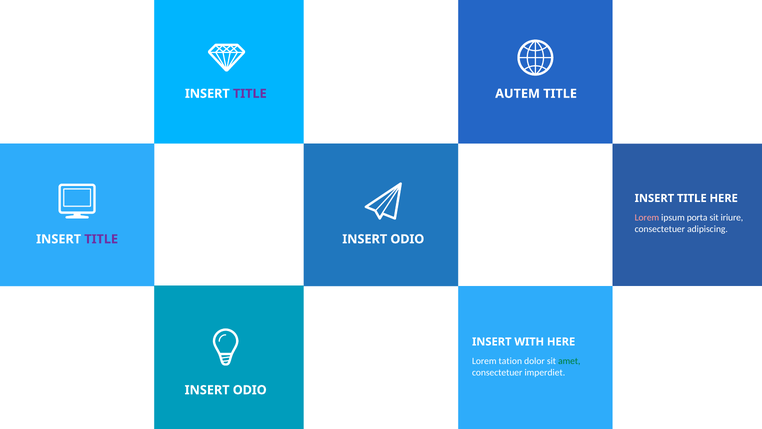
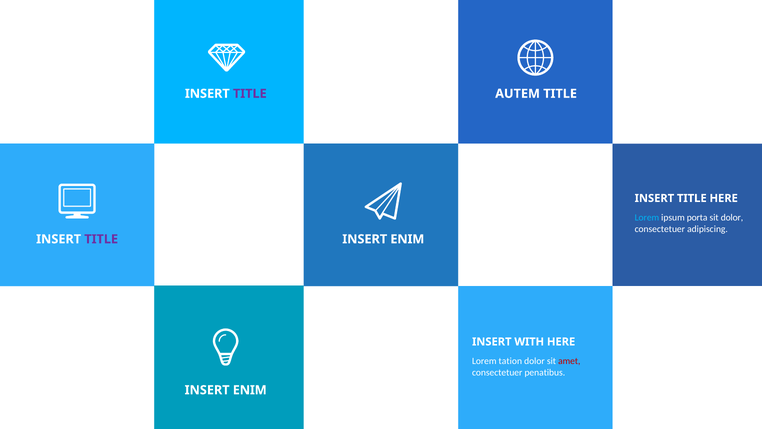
Lorem colour: pink -> light blue (647, 217)
sit iriure: iriure -> dolor (732, 217)
ODIO: ODIO -> ENIM (407, 239)
amet colour: green -> red (569, 361)
imperdiet: imperdiet -> penatibus (545, 372)
ODIO: ODIO -> ENIM (250, 390)
